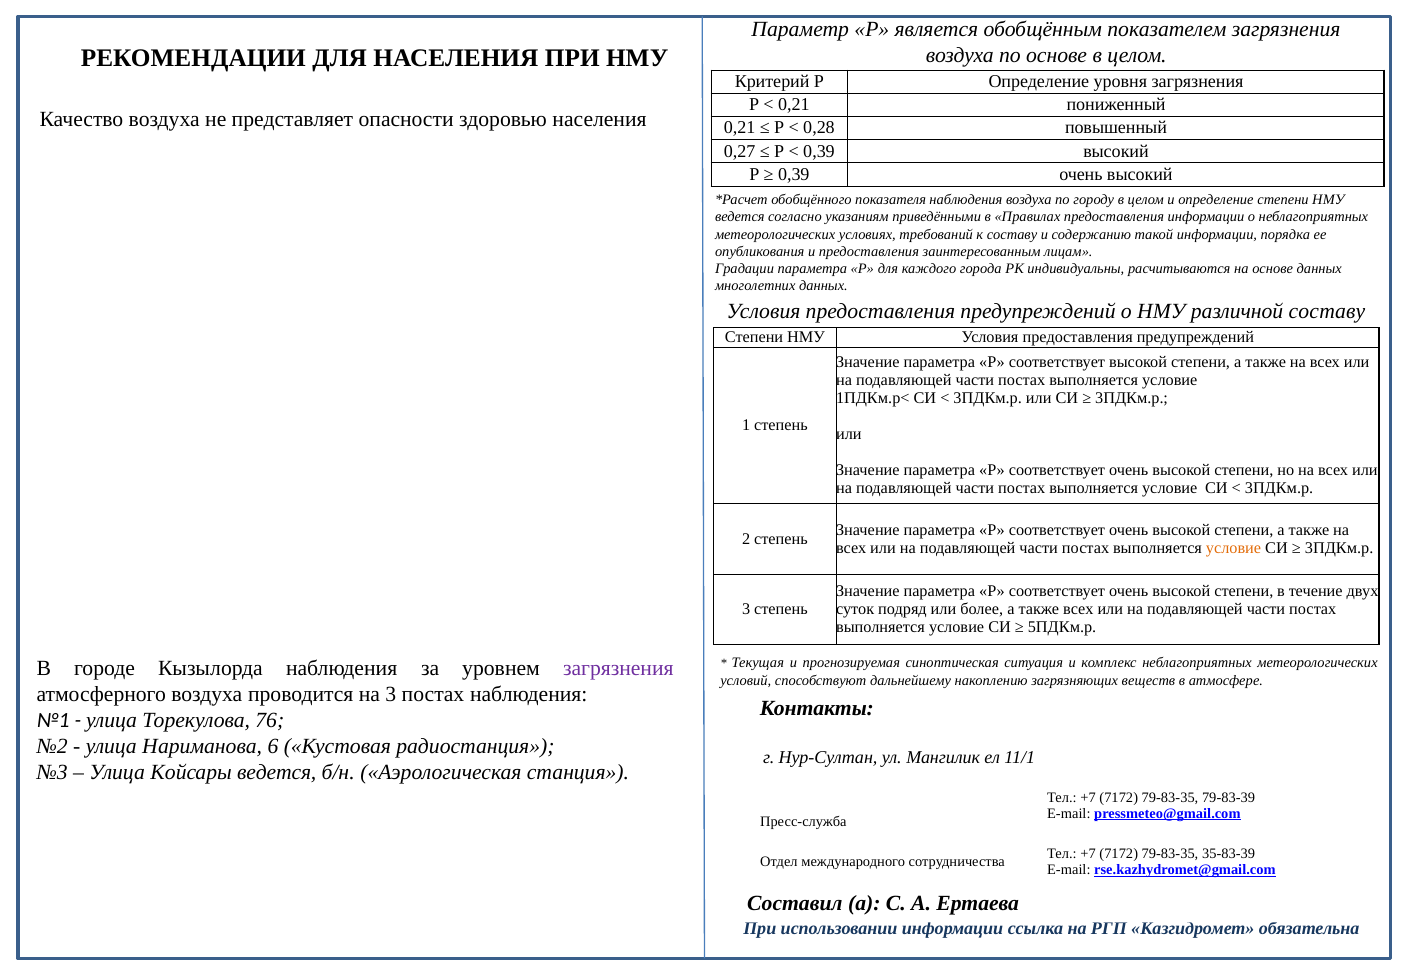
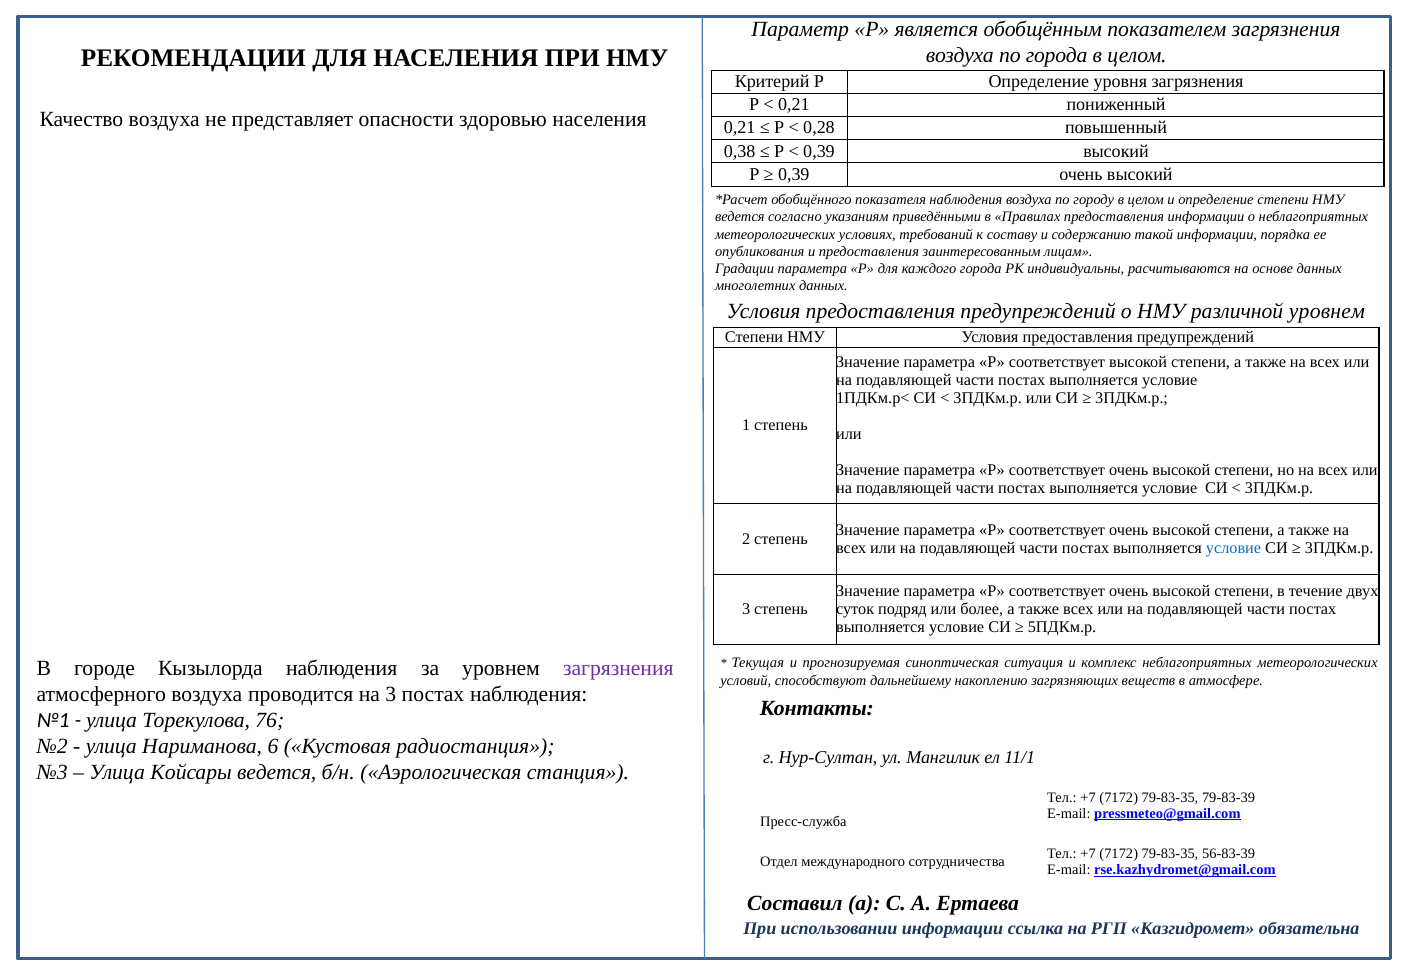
по основе: основе -> города (1057, 55)
0,27: 0,27 -> 0,38 (740, 151)
различной составу: составу -> уровнем (1327, 311)
условие colour: orange -> blue (1234, 548)
35-83-39: 35-83-39 -> 56-83-39 (1229, 854)
